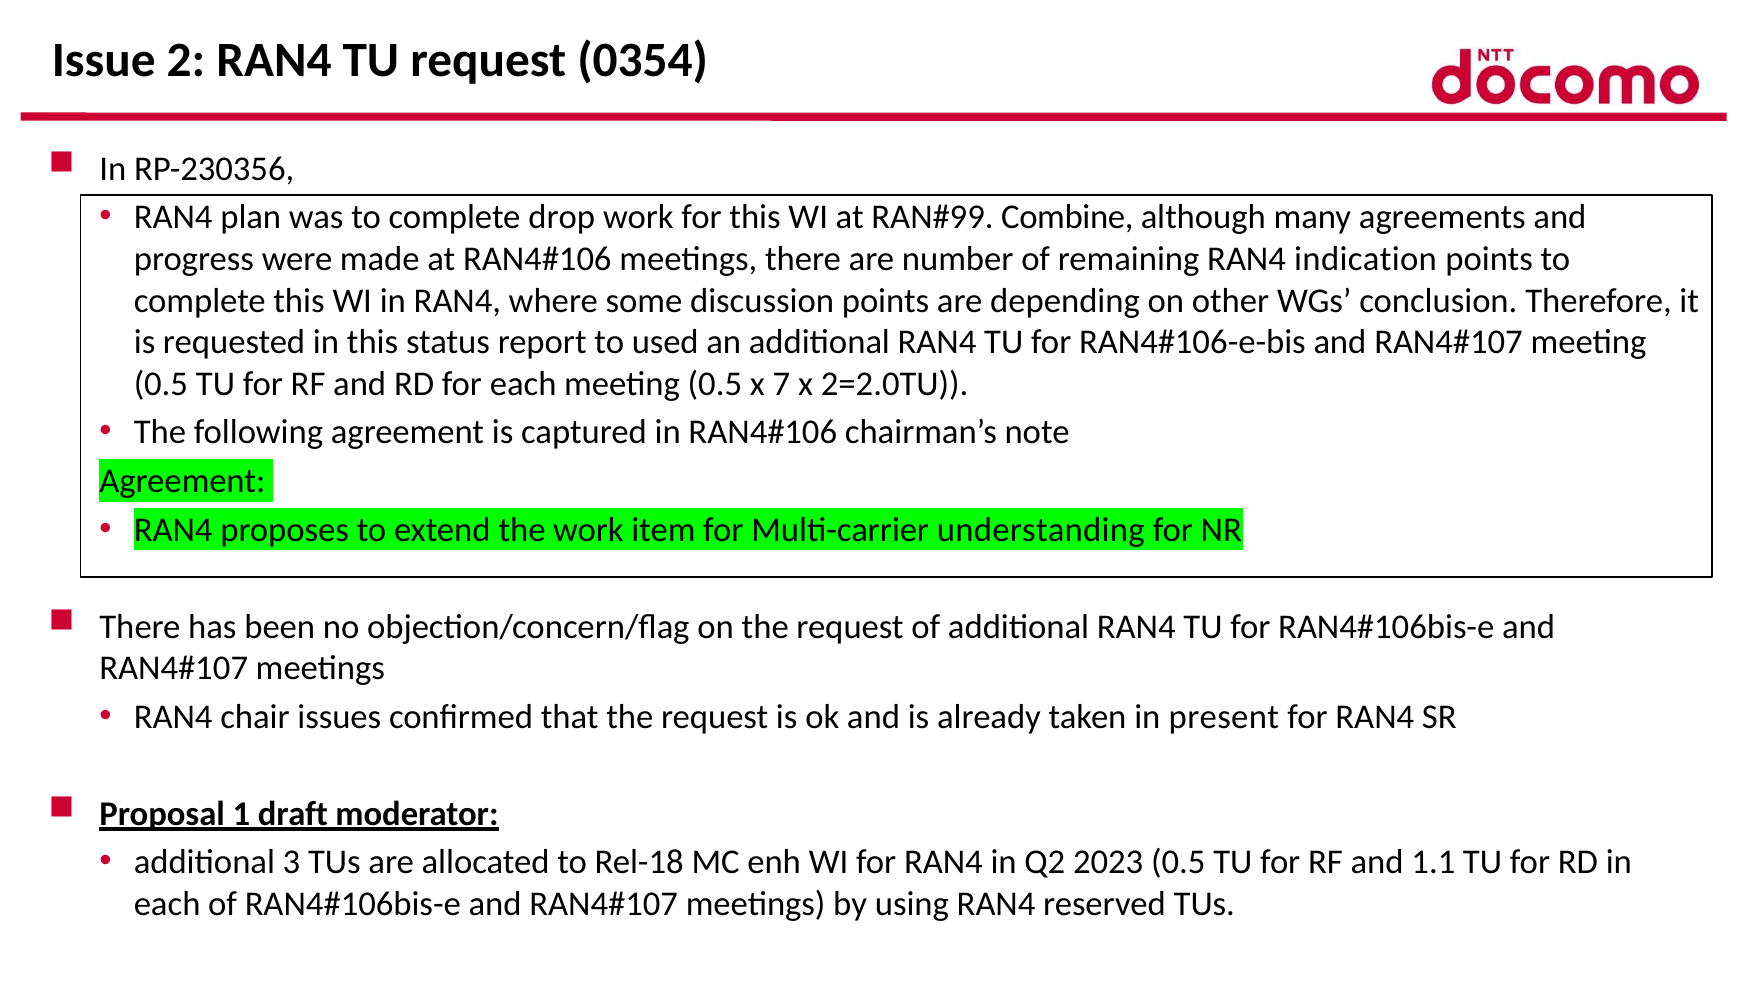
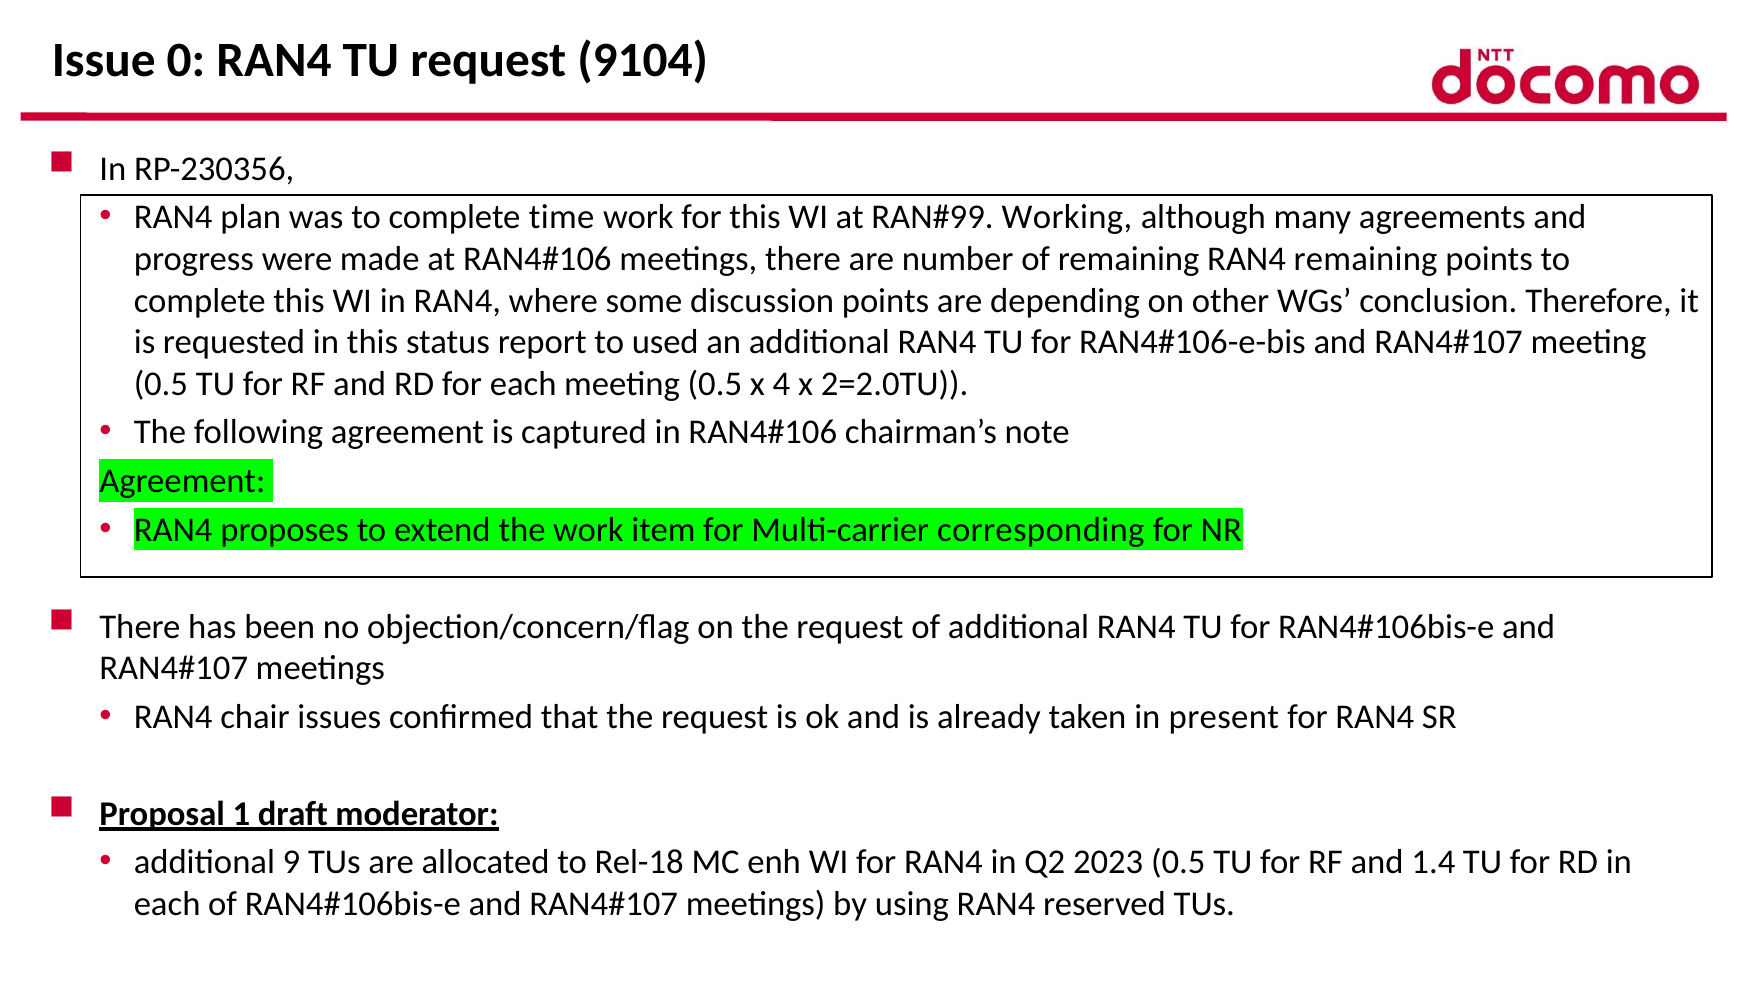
2: 2 -> 0 (186, 61)
0354: 0354 -> 9104 (643, 61)
drop: drop -> time (562, 218)
Combine: Combine -> Working (1067, 218)
RAN4 indication: indication -> remaining (1366, 259)
7: 7 -> 4 (782, 384)
understanding: understanding -> corresponding (1041, 530)
additional 3: 3 -> 9 (291, 863)
1.1: 1.1 -> 1.4 (1433, 863)
